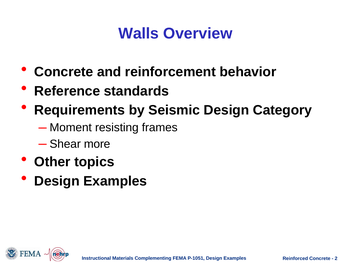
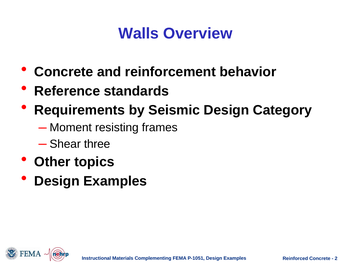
more: more -> three (97, 144)
